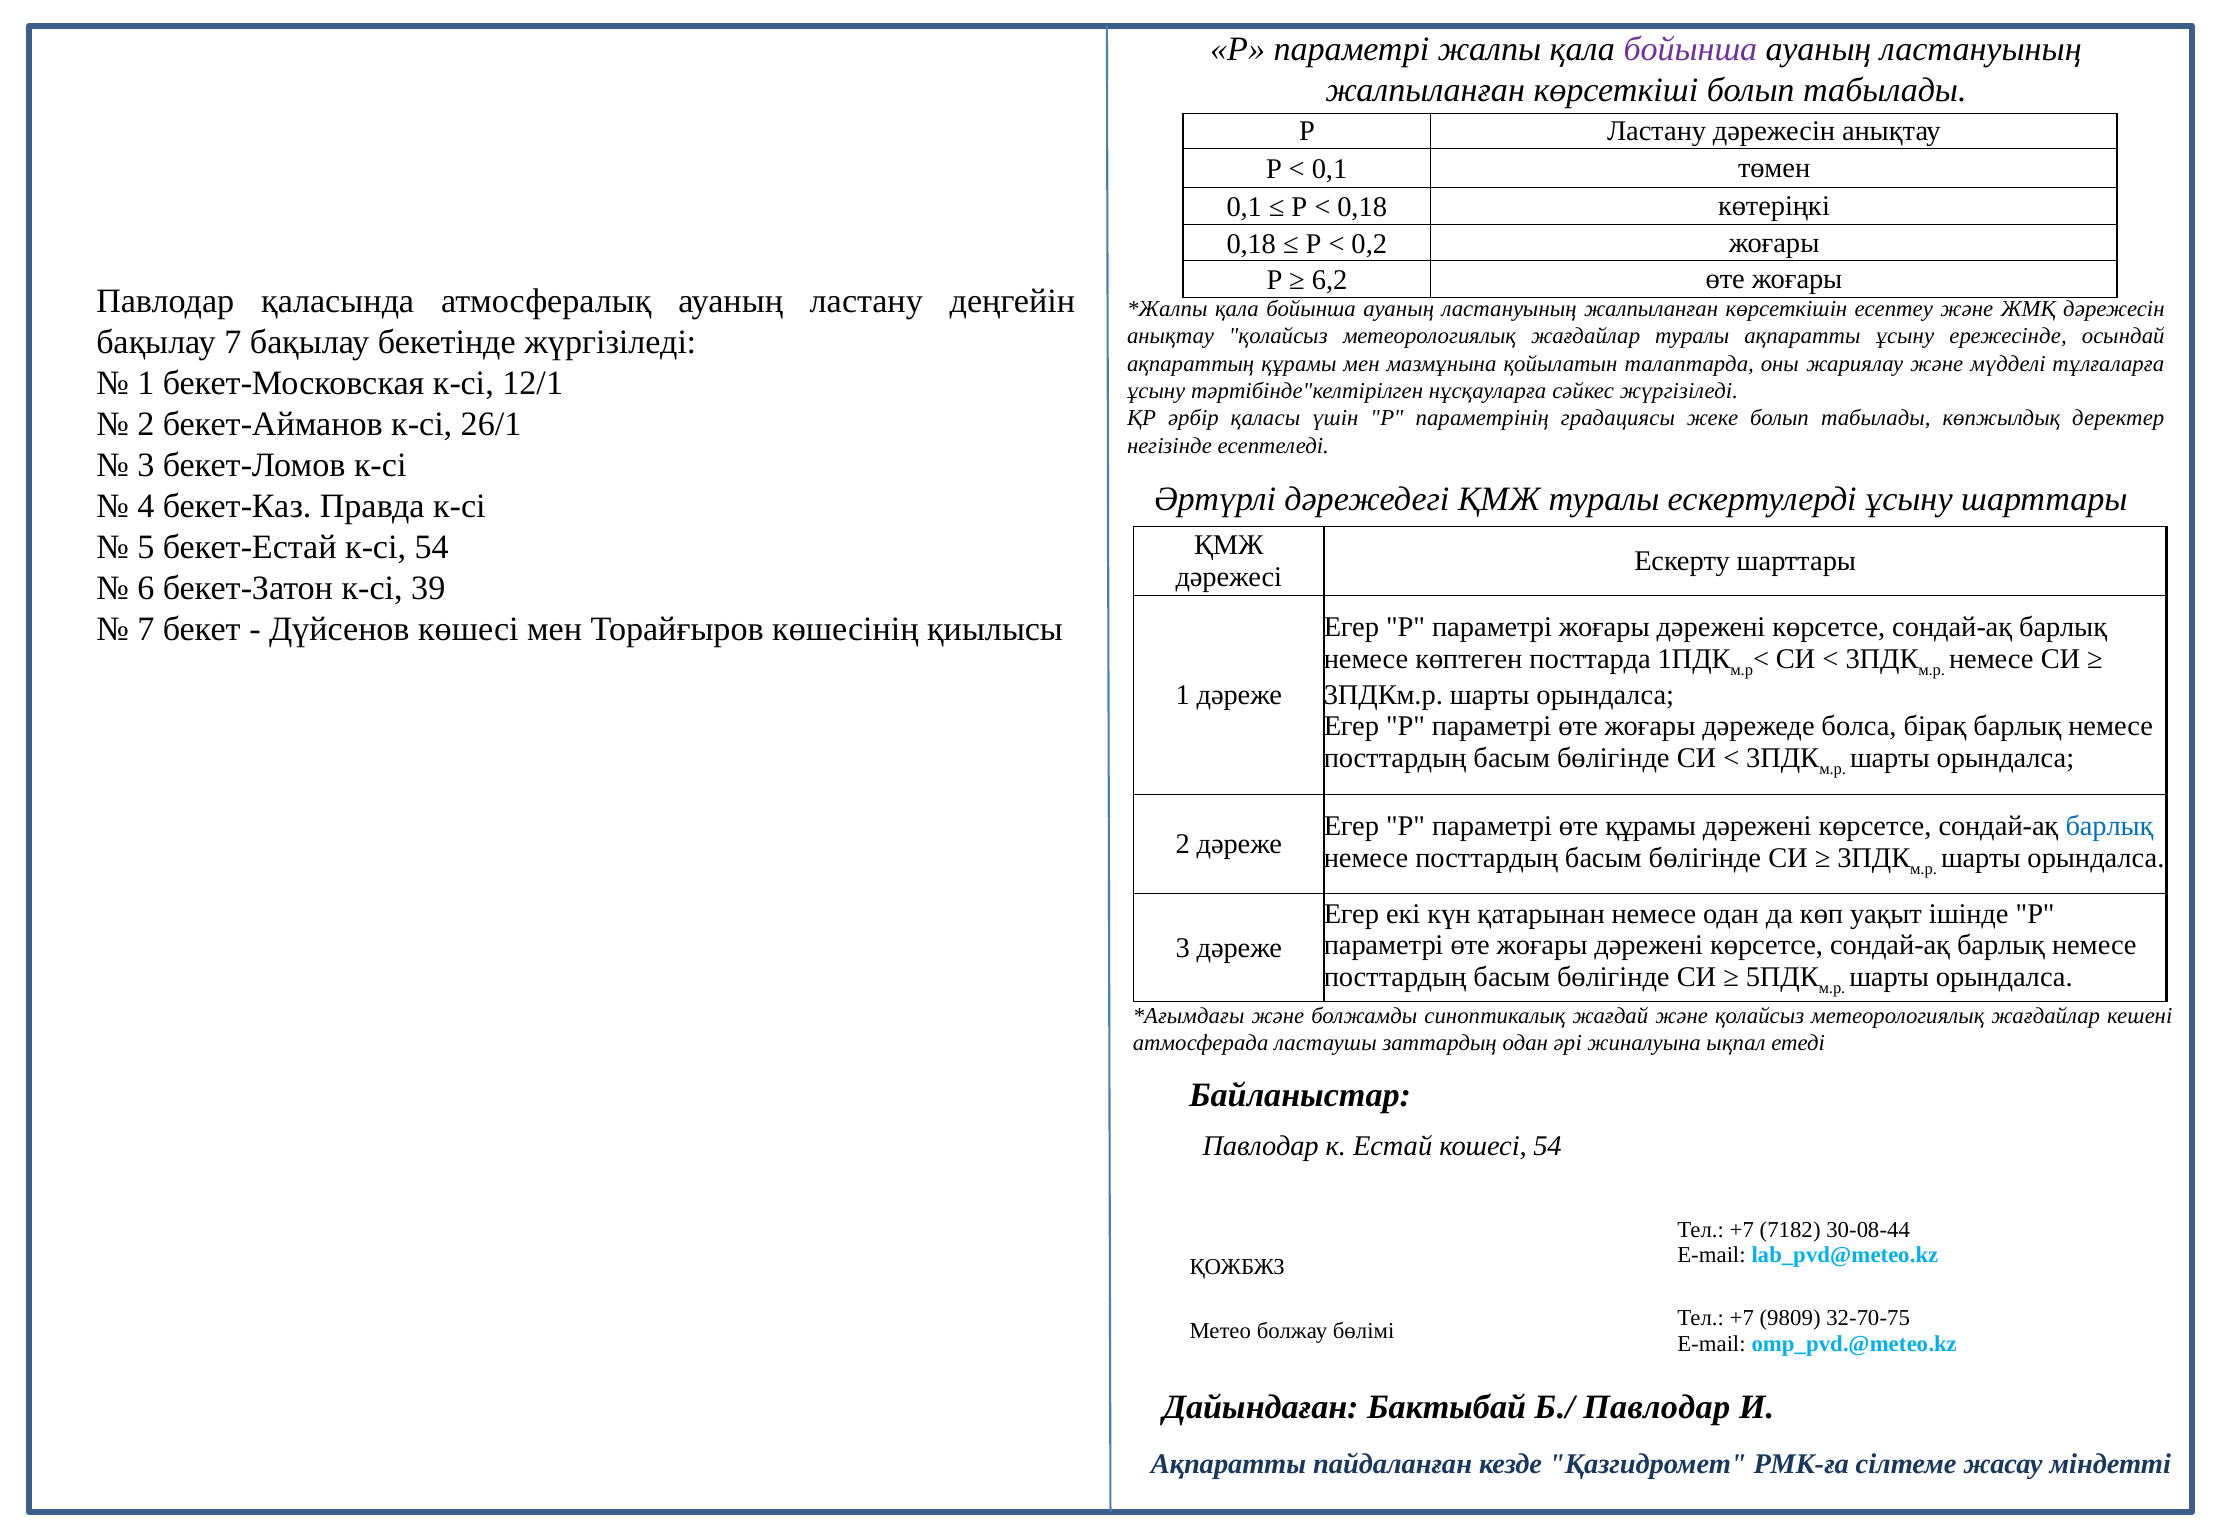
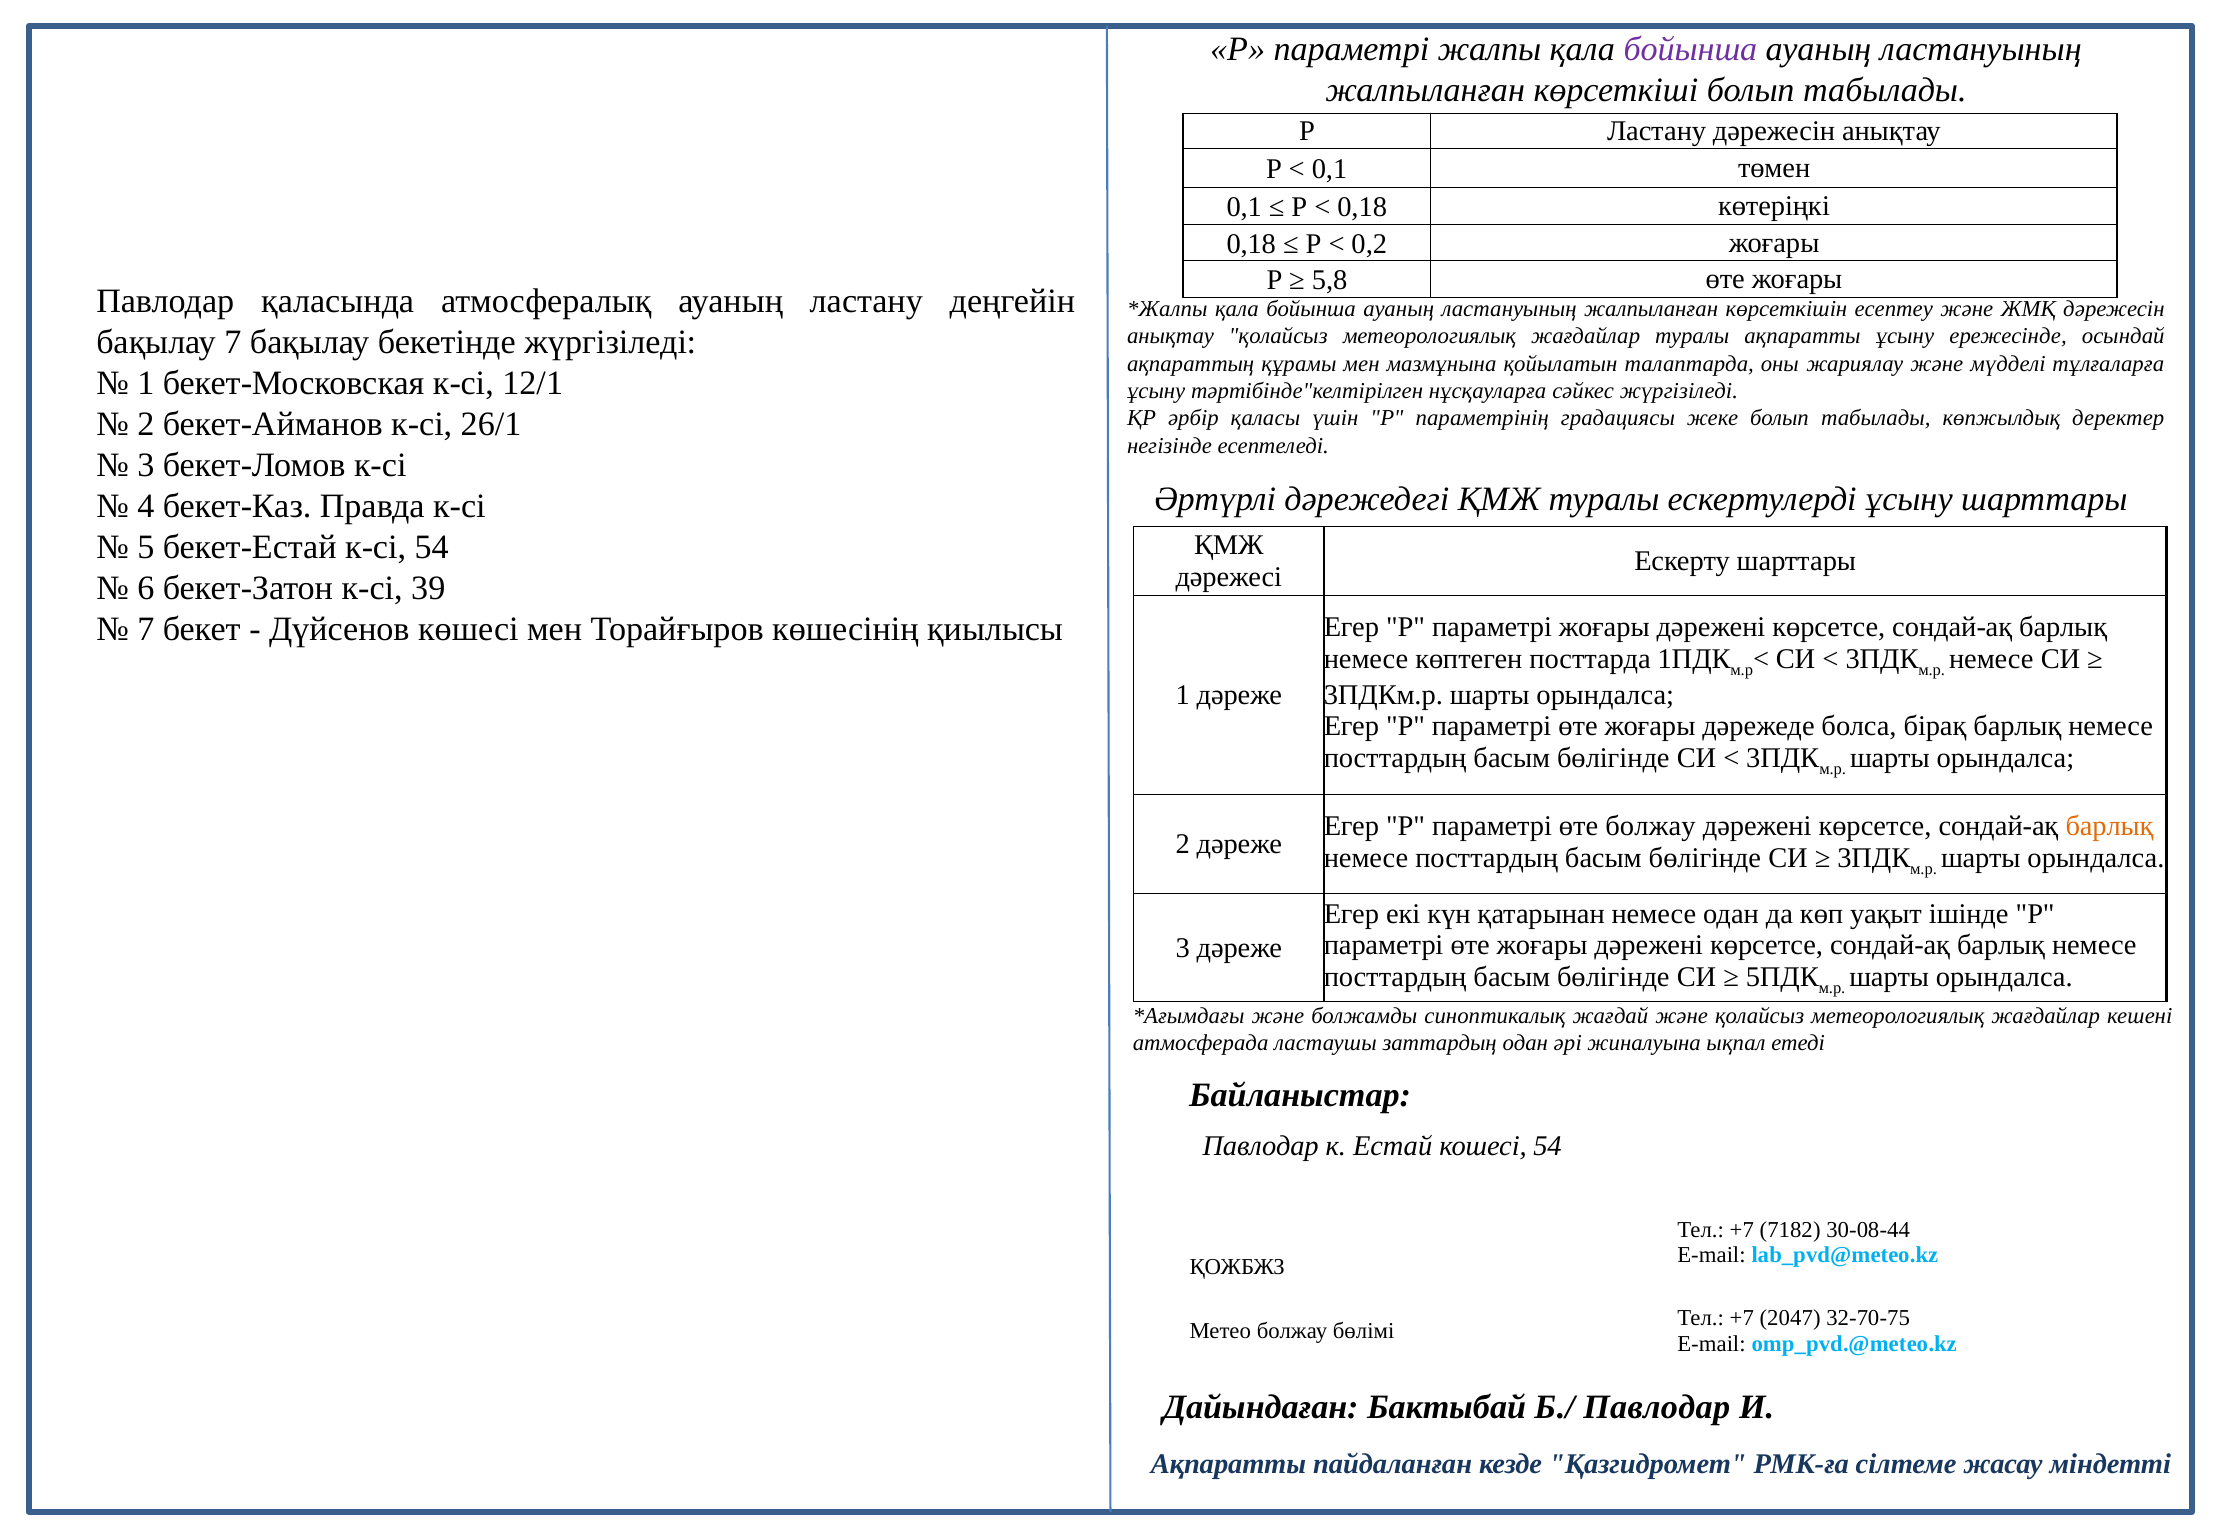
6,2: 6,2 -> 5,8 (1330, 280)
өте құрамы: құрамы -> болжау (1650, 826)
барлық colour: blue -> orange (2109, 826)
9809: 9809 -> 2047 (1790, 1318)
